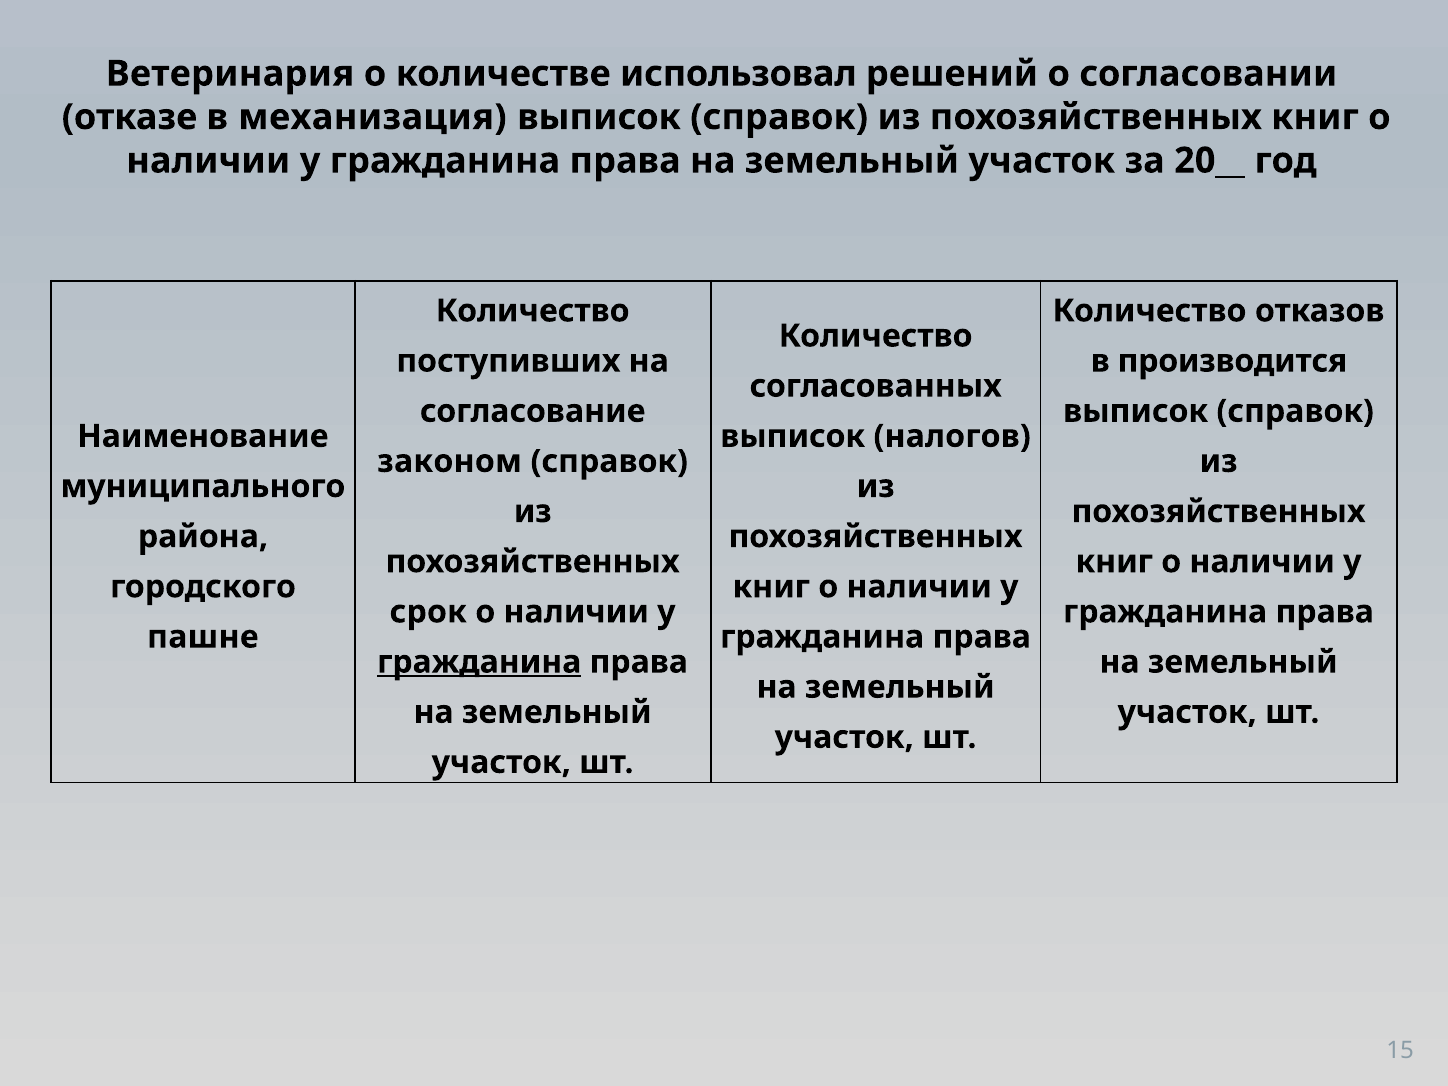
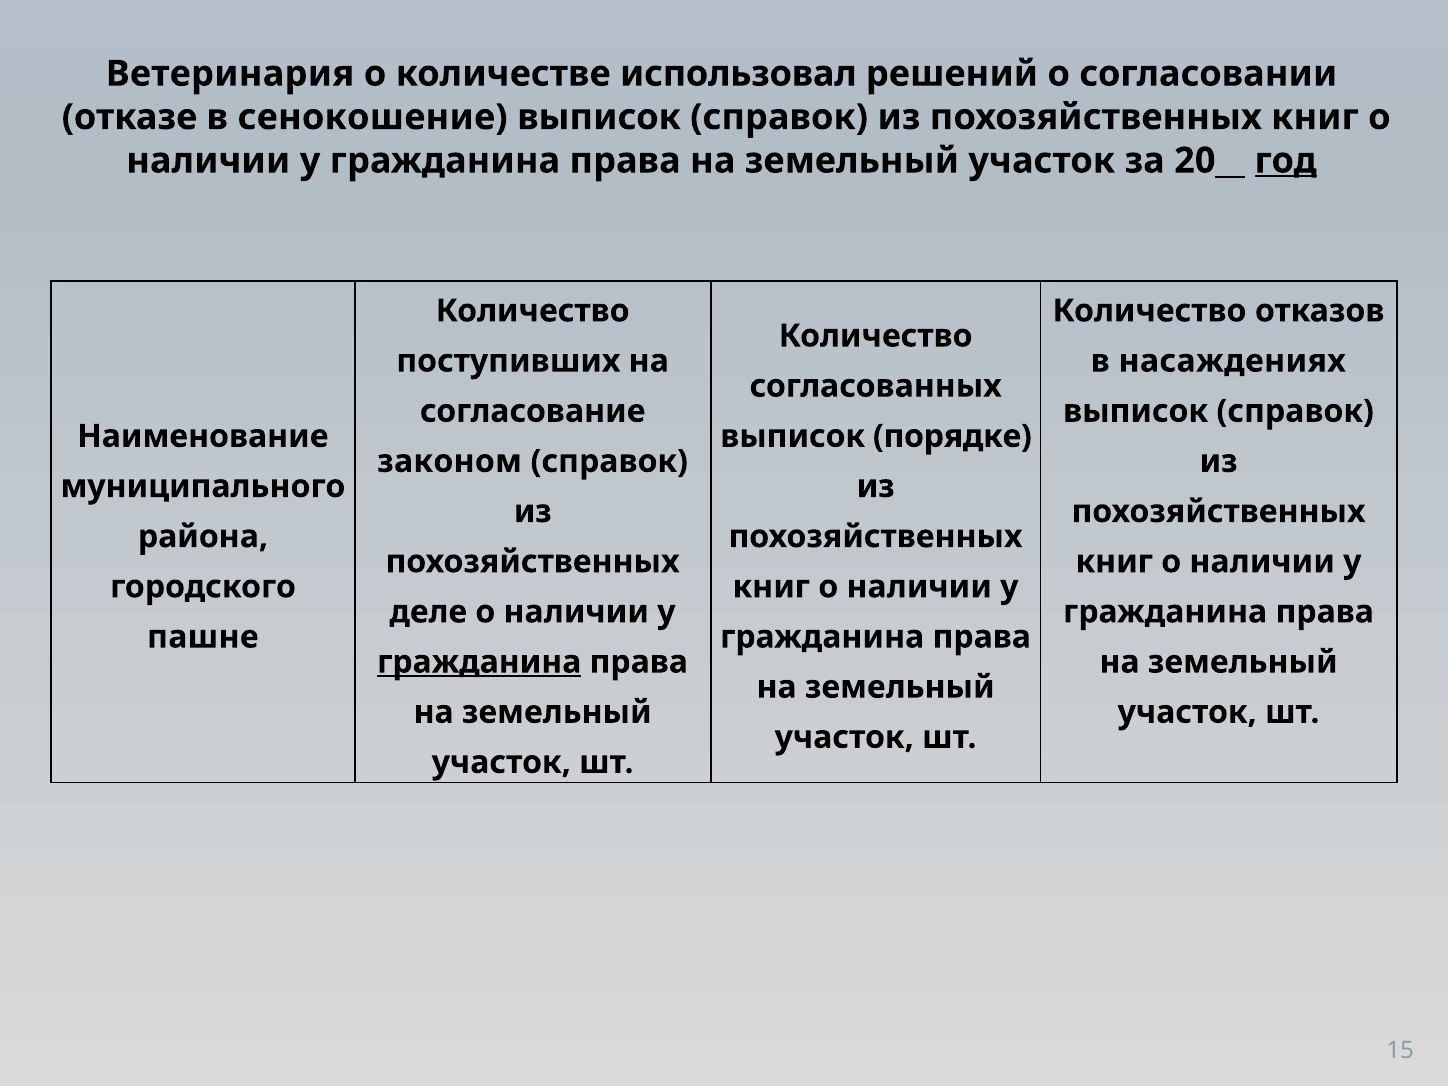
механизация: механизация -> сенокошение (373, 117)
год underline: none -> present (1286, 161)
производится: производится -> насаждениях (1232, 361)
налогов: налогов -> порядке (952, 436)
срок: срок -> деле (428, 612)
